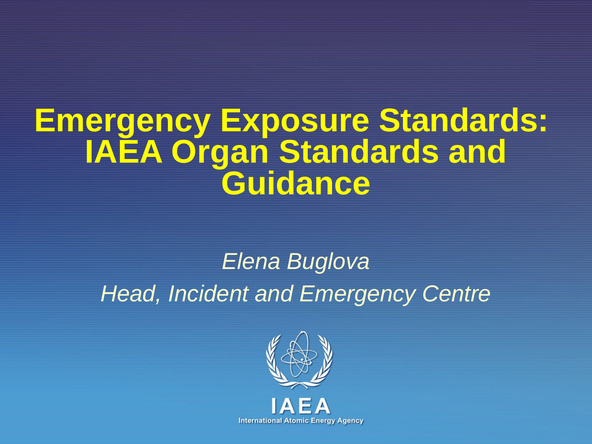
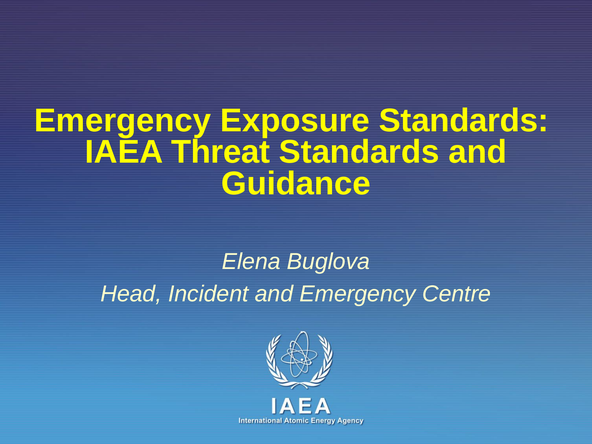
Organ: Organ -> Threat (221, 152)
